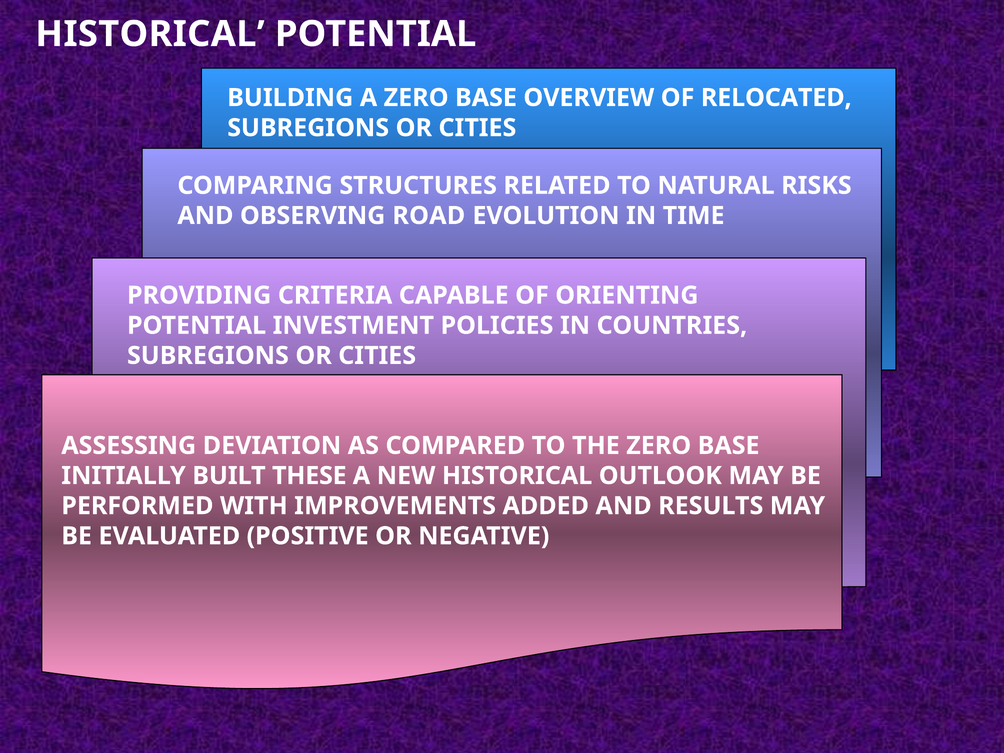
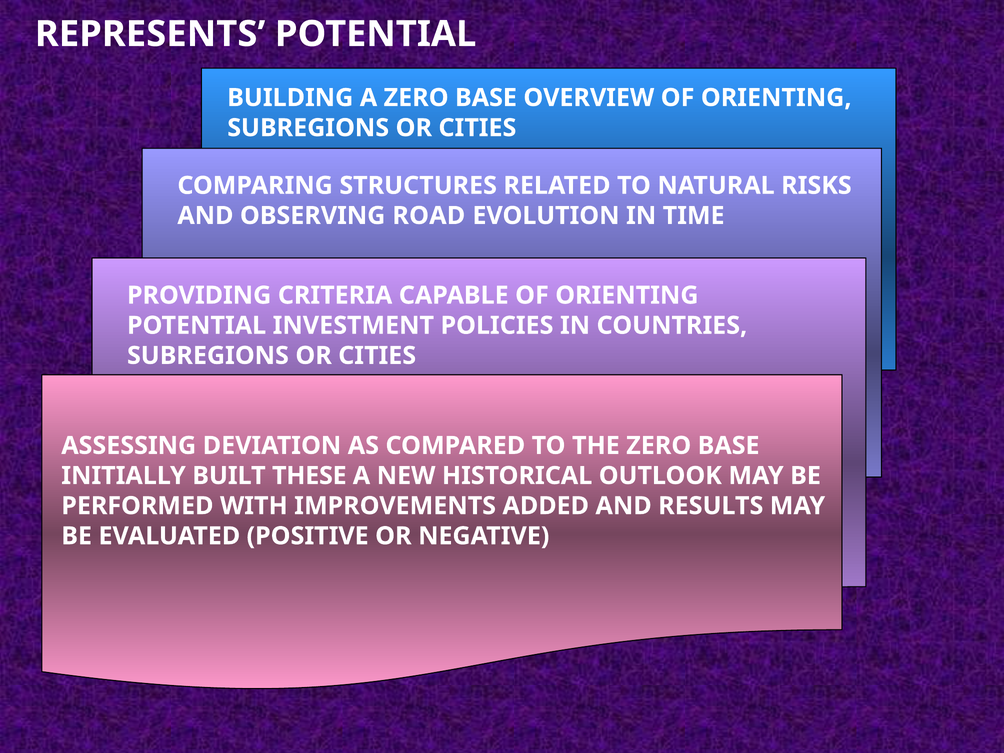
HISTORICAL: HISTORICAL -> REPRESENTS (150, 34)
OVERVIEW OF RELOCATED: RELOCATED -> ORIENTING (776, 98)
